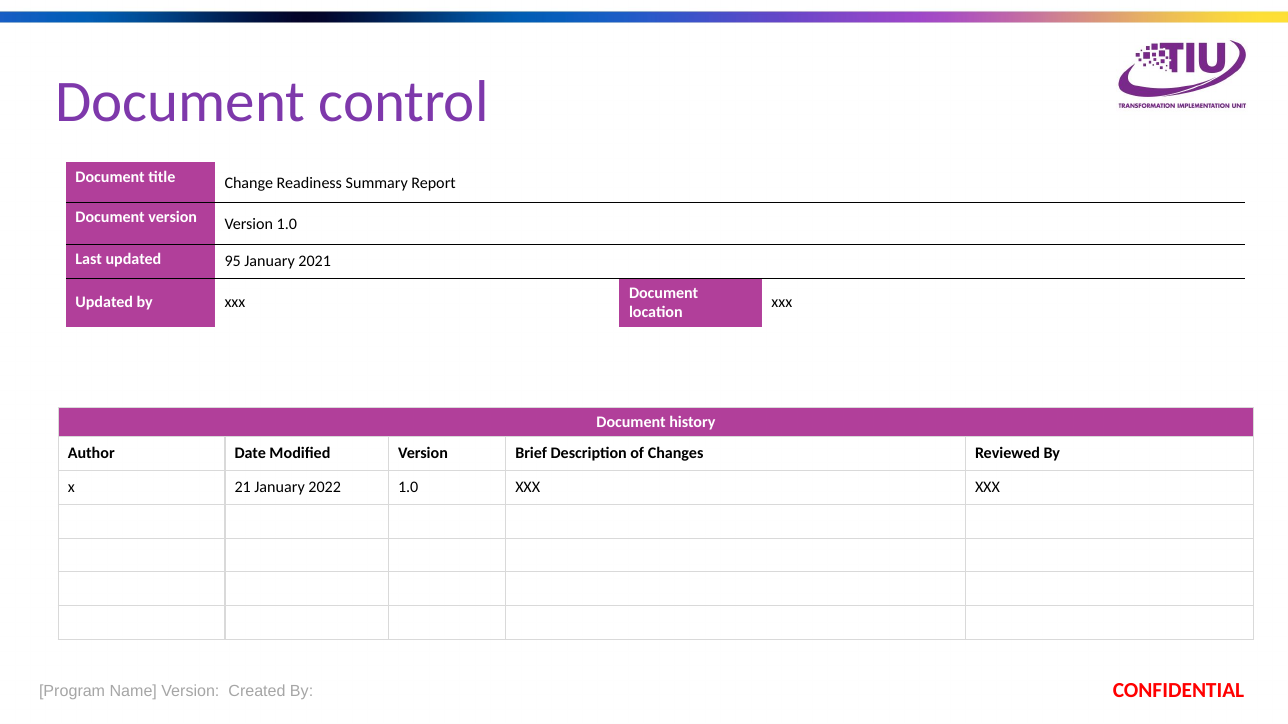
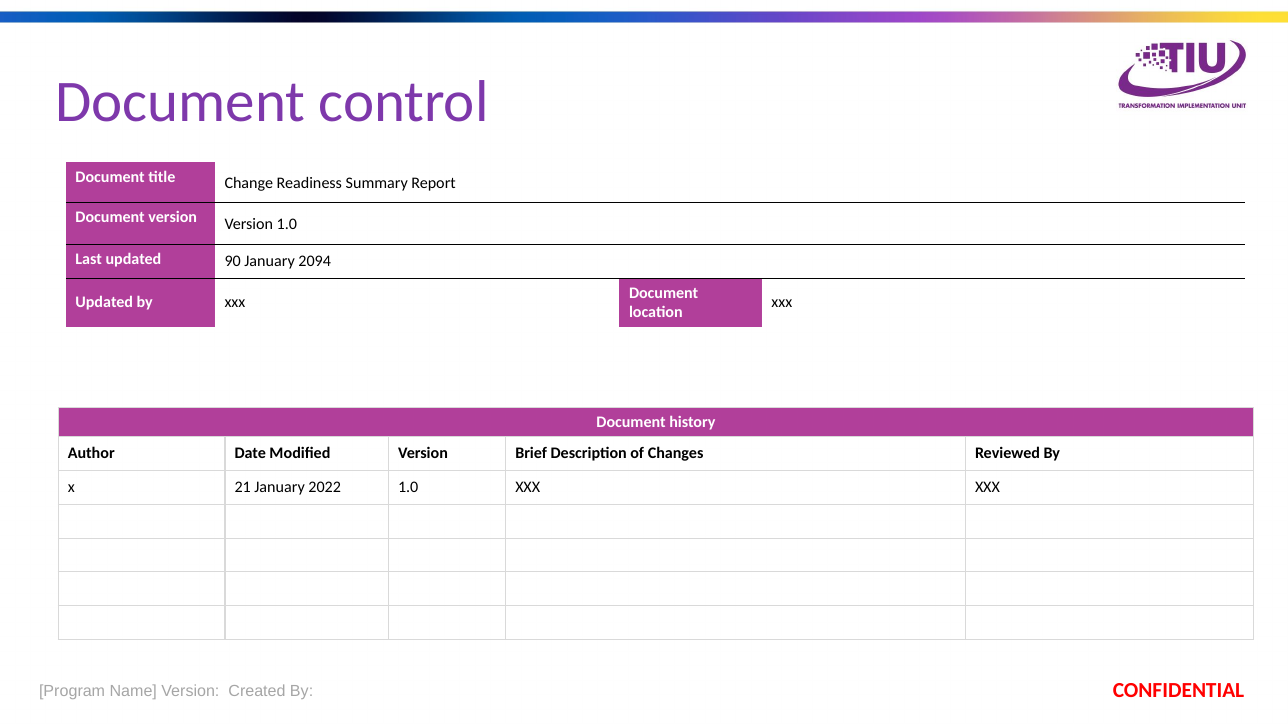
95: 95 -> 90 (233, 262)
2021: 2021 -> 2094 (315, 262)
